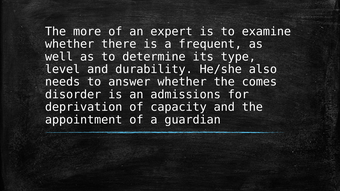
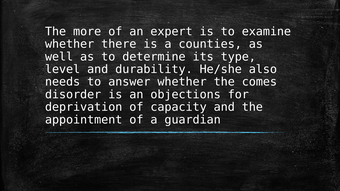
frequent: frequent -> counties (210, 44)
admissions: admissions -> objections (186, 95)
